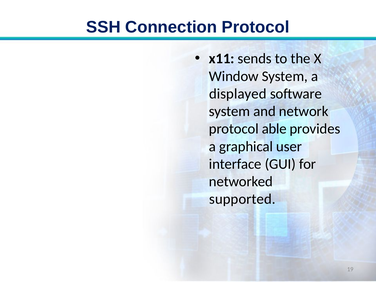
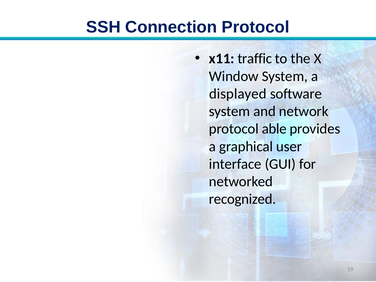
sends: sends -> traffic (255, 59)
supported: supported -> recognized (243, 199)
